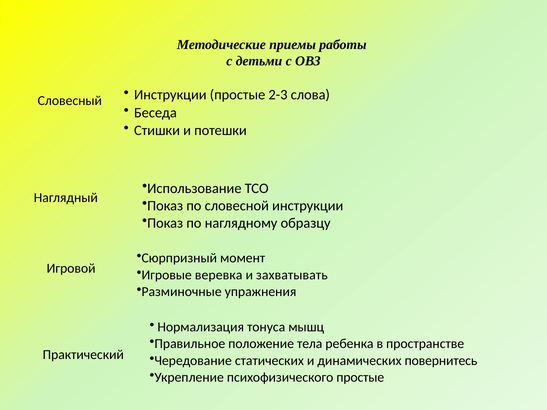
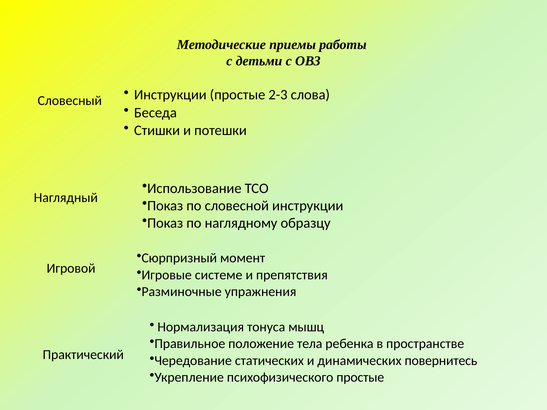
веревка: веревка -> системе (219, 275)
захватывать: захватывать -> препятствия (292, 275)
